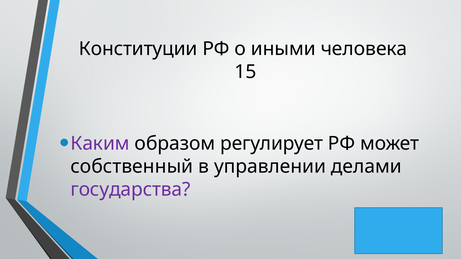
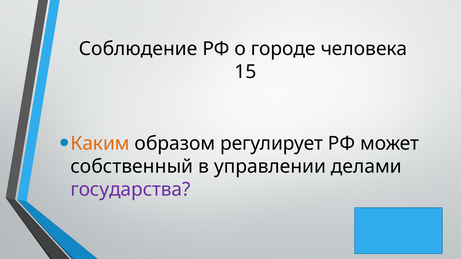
Конституции: Конституции -> Соблюдение (138, 49)
иными: иными -> городе (283, 49)
Каким colour: purple -> orange (100, 144)
